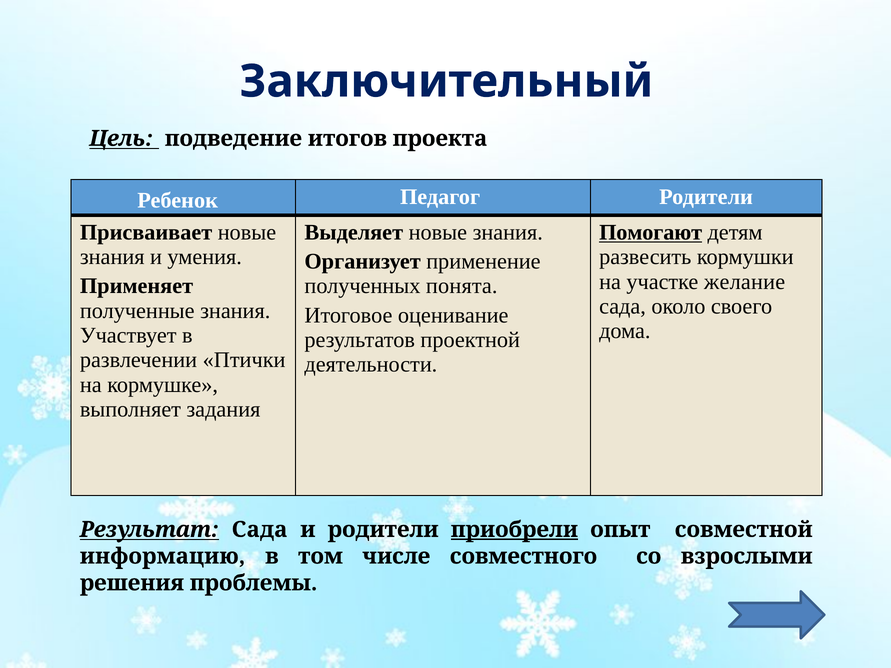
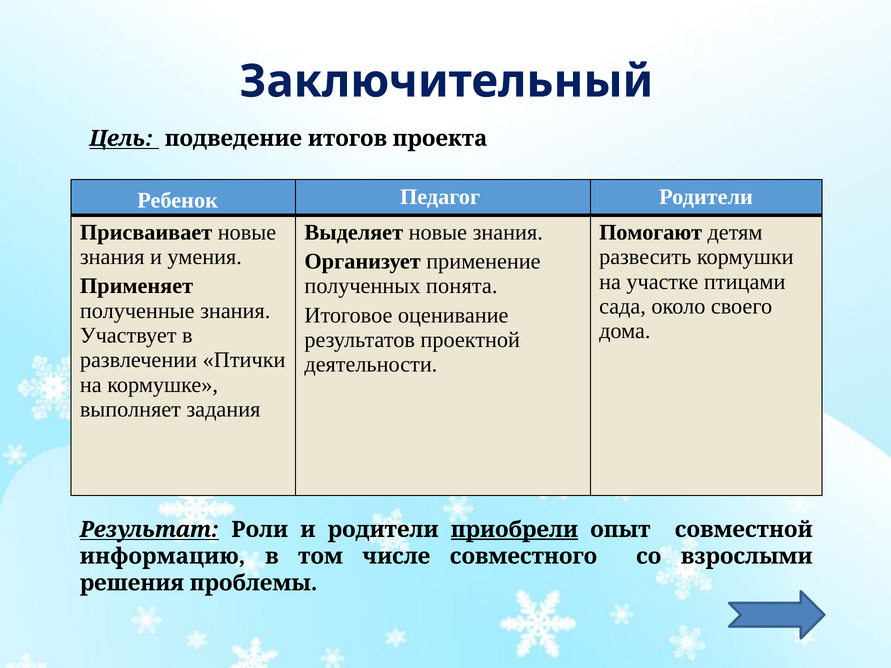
Помогают underline: present -> none (651, 232)
желание: желание -> птицами (745, 282)
Результат Сада: Сада -> Роли (260, 530)
